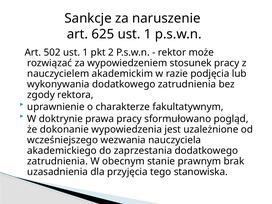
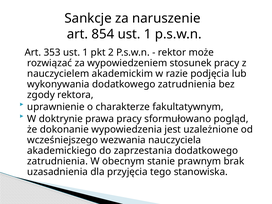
625: 625 -> 854 (103, 34)
502: 502 -> 353 (52, 53)
